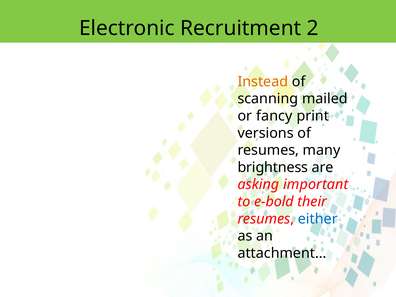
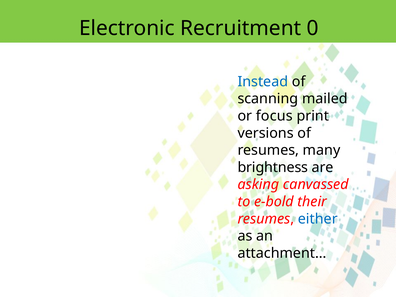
2: 2 -> 0 (313, 28)
Instead colour: orange -> blue (263, 82)
fancy: fancy -> focus (274, 116)
important: important -> canvassed (316, 185)
